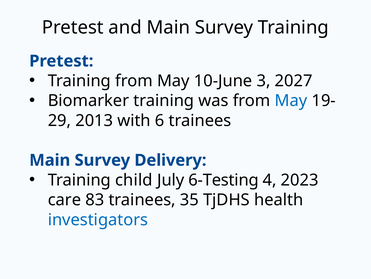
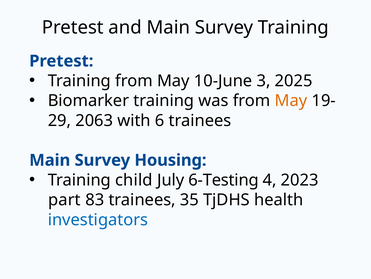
2027: 2027 -> 2025 (294, 81)
May colour: blue -> orange (291, 100)
2013: 2013 -> 2063 (94, 120)
Delivery: Delivery -> Housing (170, 160)
care: care -> part (64, 199)
